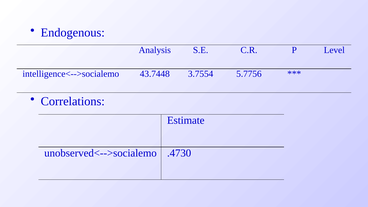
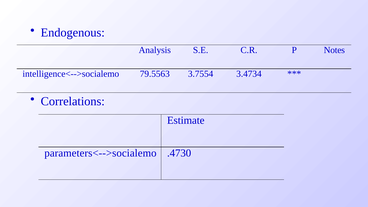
Level: Level -> Notes (334, 50)
43.7448: 43.7448 -> 79.5563 (155, 74)
5.7756: 5.7756 -> 3.4734 (249, 74)
unobserved<-->socialemo: unobserved<-->socialemo -> parameters<-->socialemo (100, 153)
